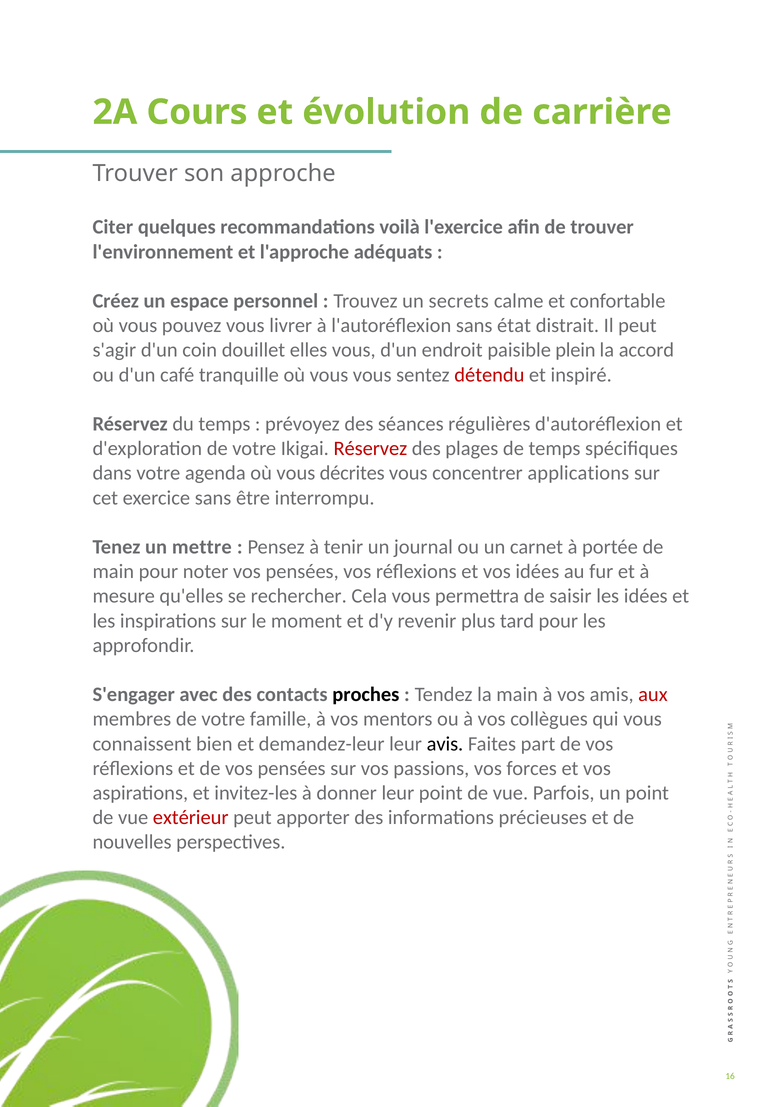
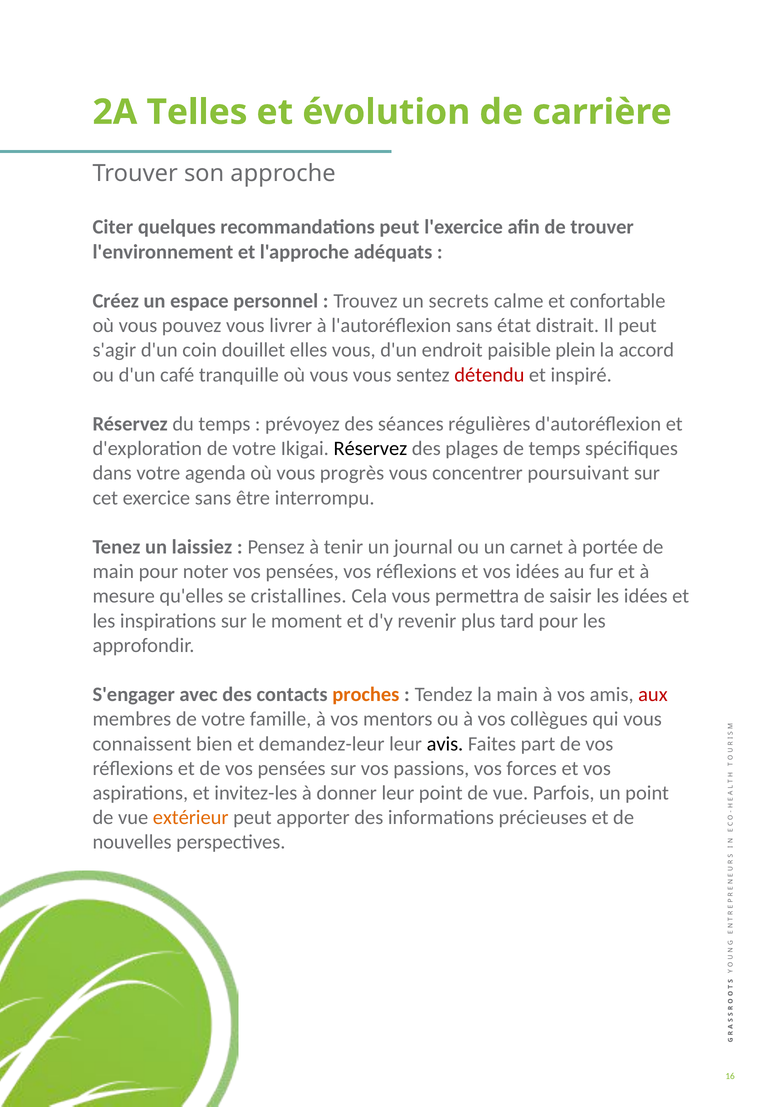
Cours: Cours -> Telles (197, 112)
recommandations voilà: voilà -> peut (399, 227)
Réservez colour: red -> black (370, 449)
décrites: décrites -> progrès (352, 473)
applications: applications -> poursuivant (578, 473)
mettre: mettre -> laissiez (202, 547)
rechercher: rechercher -> cristallines (299, 596)
proches colour: black -> orange (366, 695)
extérieur colour: red -> orange (191, 818)
